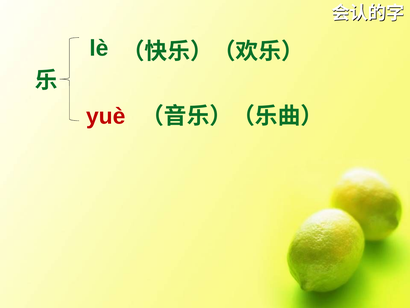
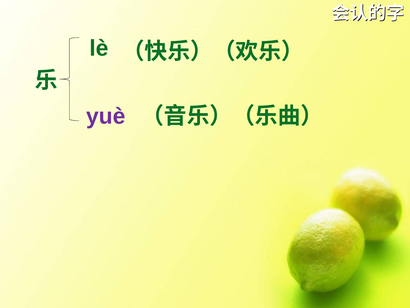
yuè colour: red -> purple (106, 116)
